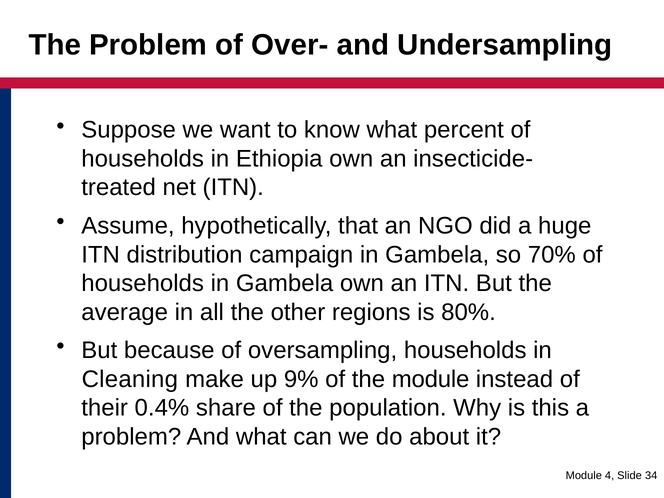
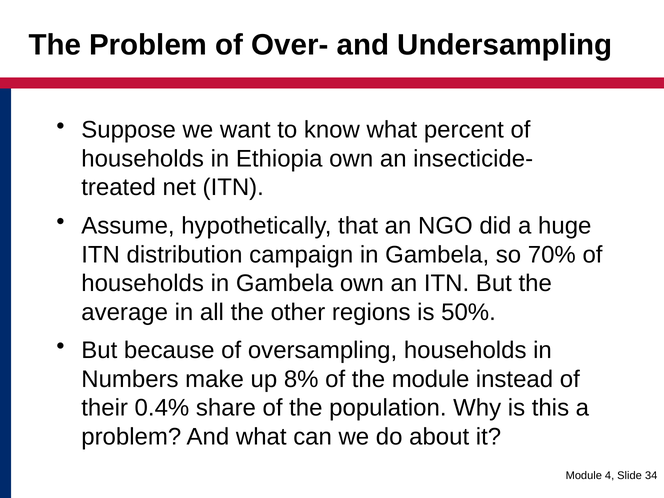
80%: 80% -> 50% (469, 312)
Cleaning: Cleaning -> Numbers (130, 379)
9%: 9% -> 8% (301, 379)
